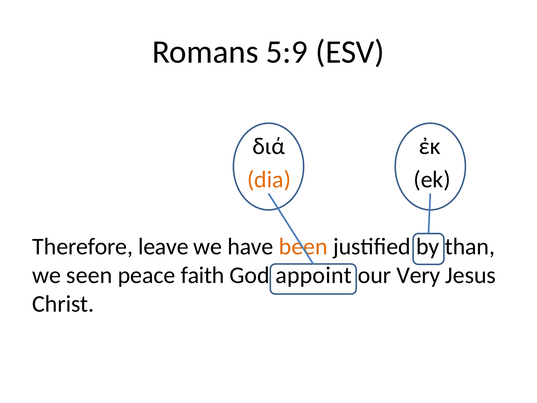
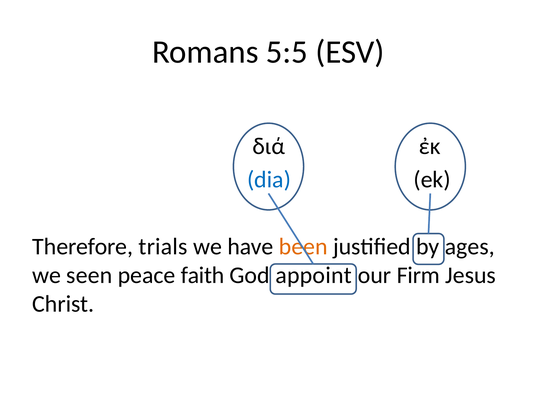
5:9: 5:9 -> 5:5 (287, 52)
dia colour: orange -> blue (269, 180)
leave: leave -> trials (163, 246)
than: than -> ages (470, 246)
Very: Very -> Firm (418, 275)
